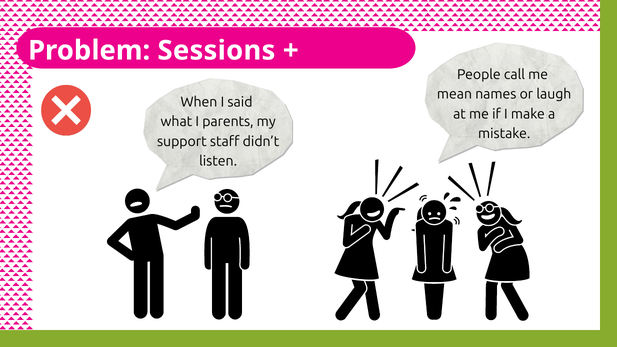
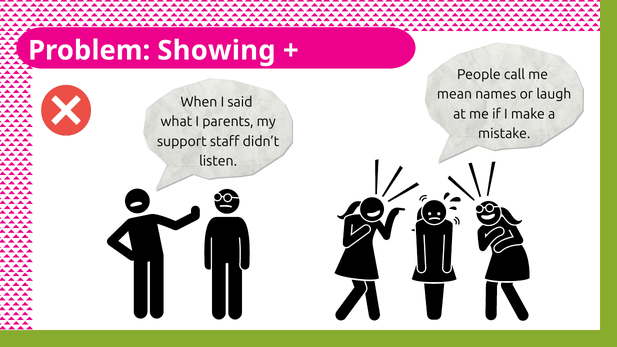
Sessions: Sessions -> Showing (216, 51)
